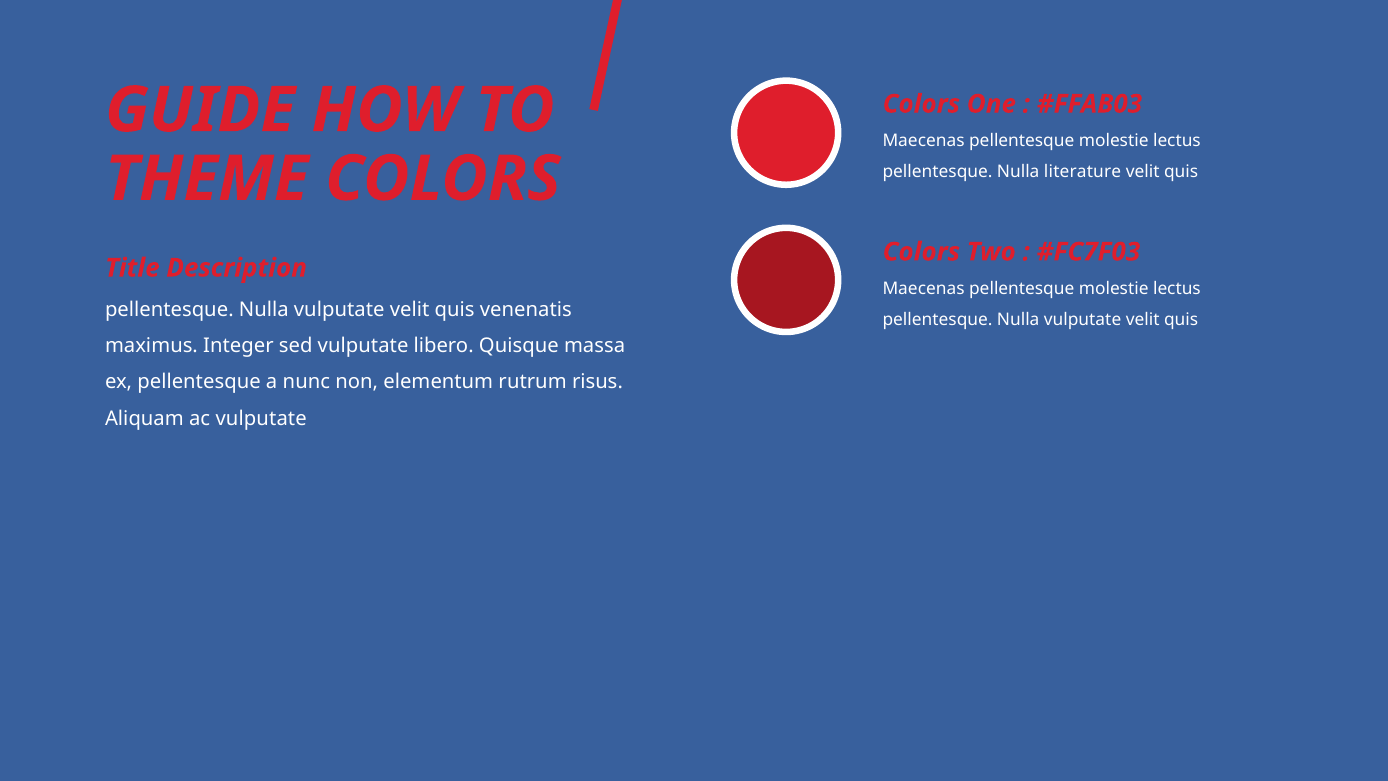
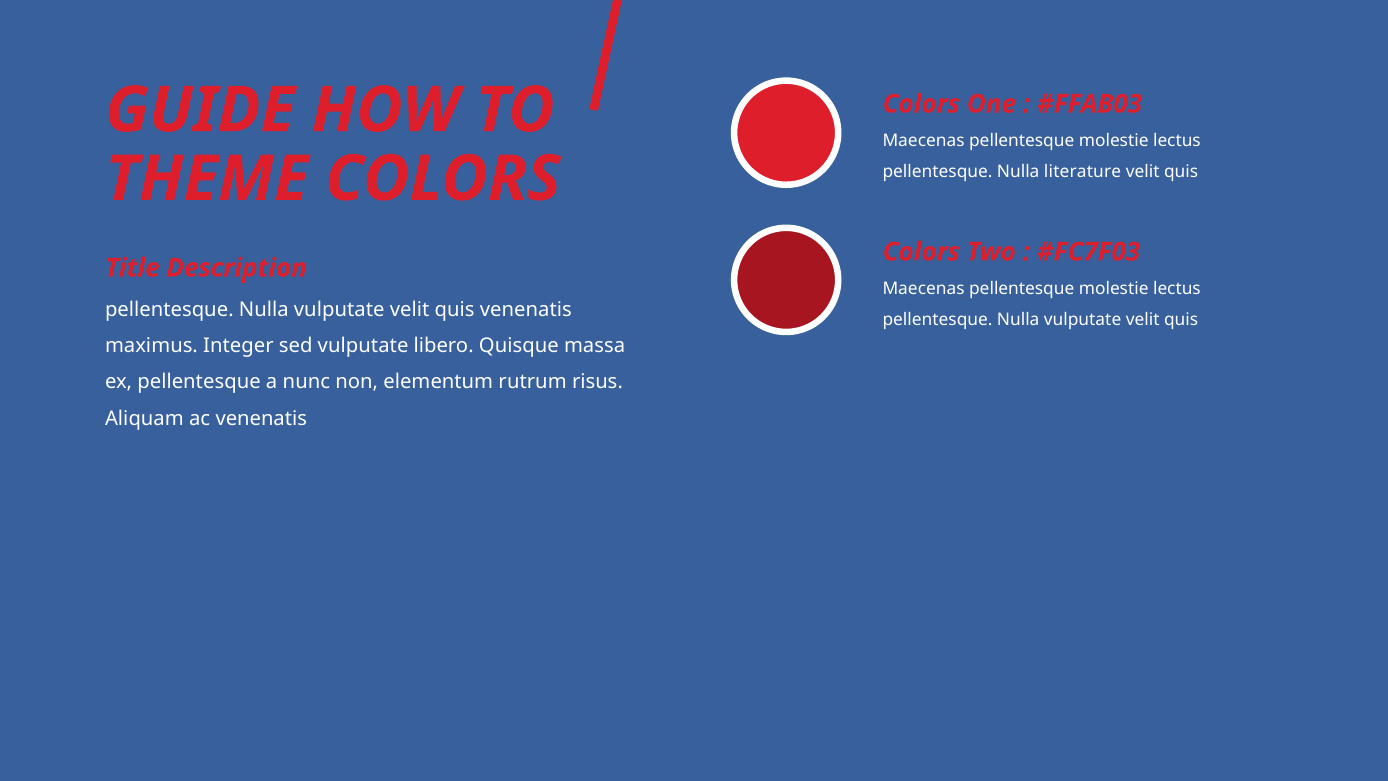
ac vulputate: vulputate -> venenatis (261, 419)
